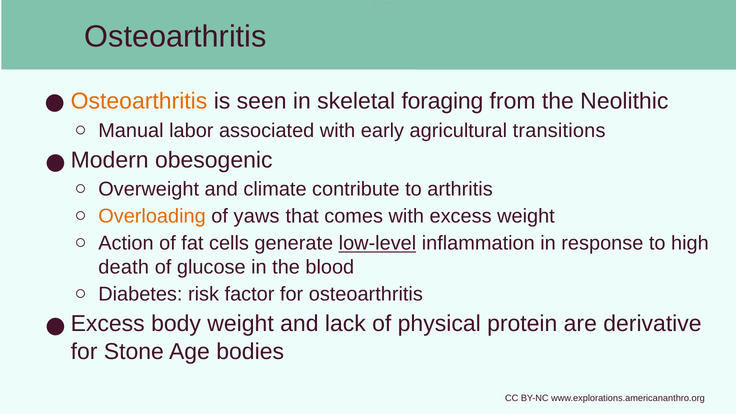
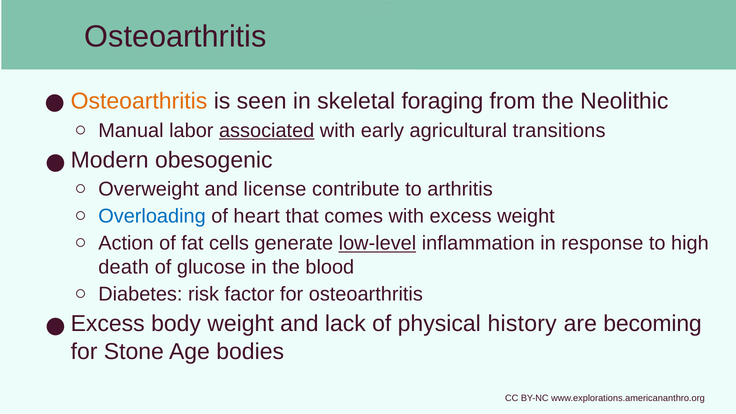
associated underline: none -> present (267, 131)
climate: climate -> license (275, 189)
Overloading colour: orange -> blue (152, 216)
yaws: yaws -> heart (257, 216)
protein: protein -> history (522, 324)
derivative: derivative -> becoming (653, 324)
